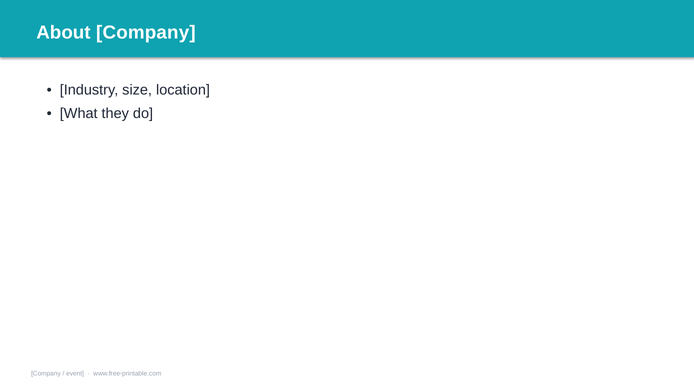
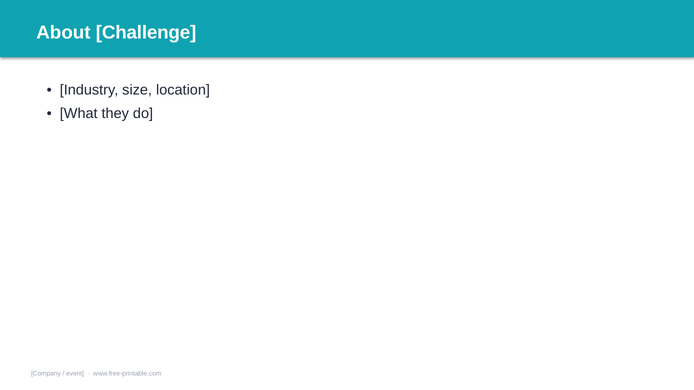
About Company: Company -> Challenge (146, 33)
